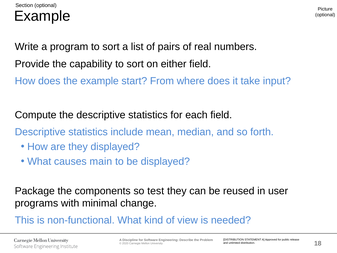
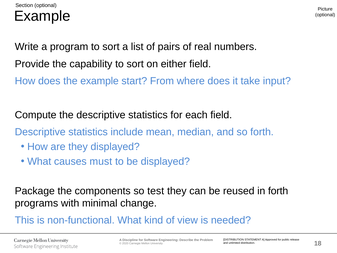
main: main -> must (101, 161)
in user: user -> forth (278, 191)
